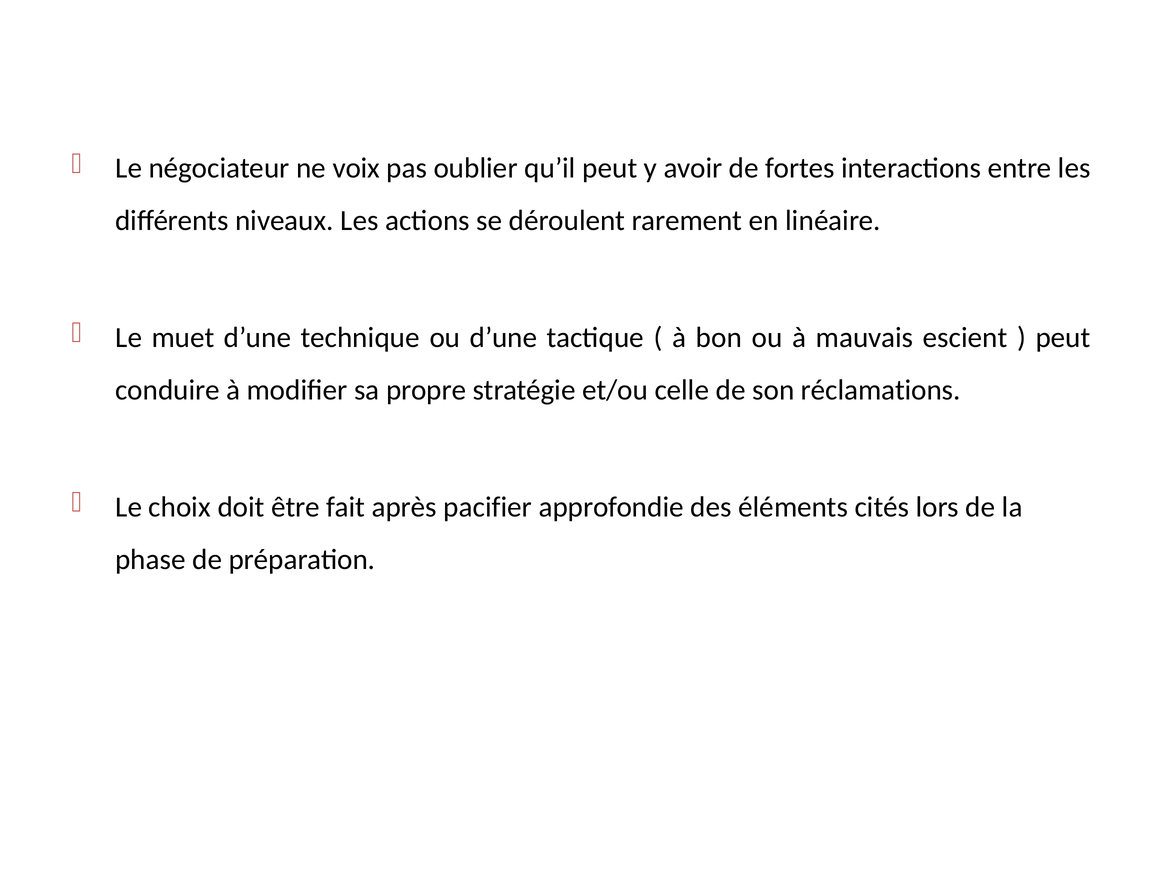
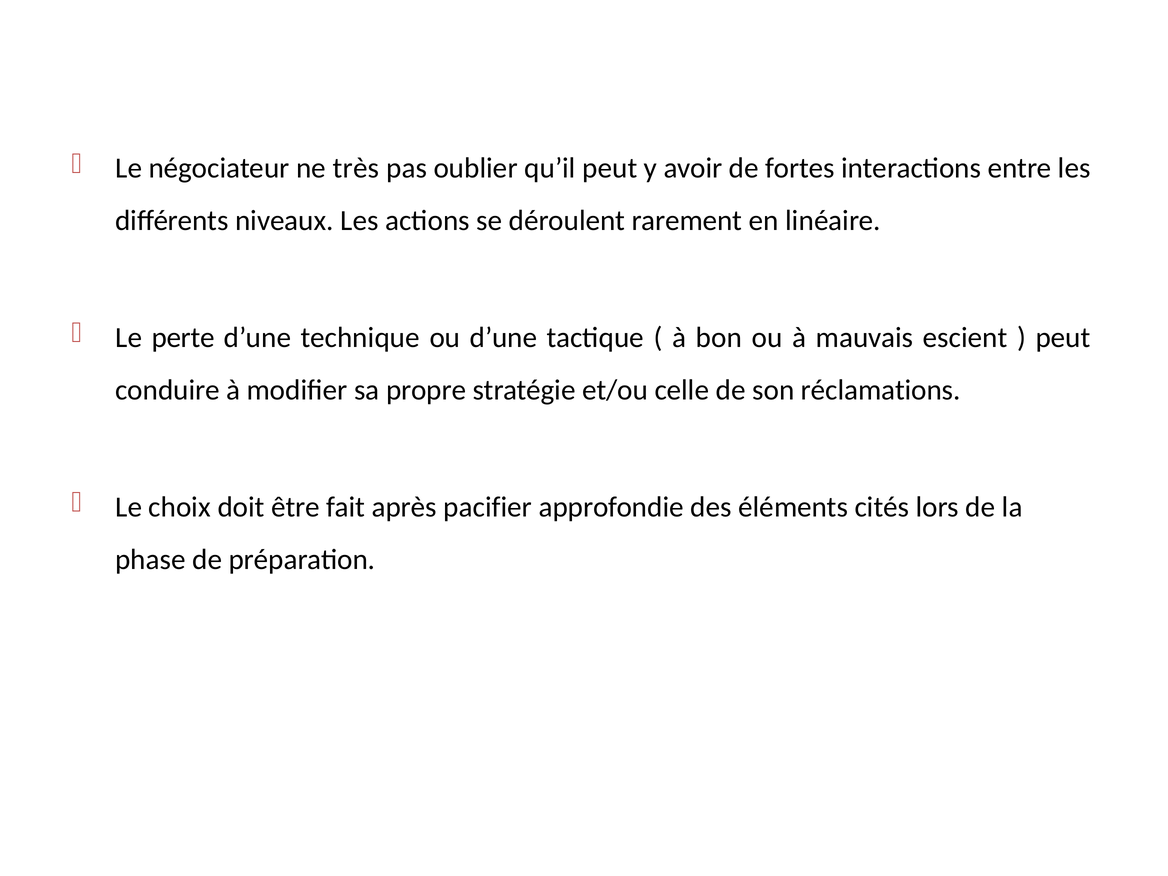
voix: voix -> très (356, 168)
muet: muet -> perte (183, 338)
